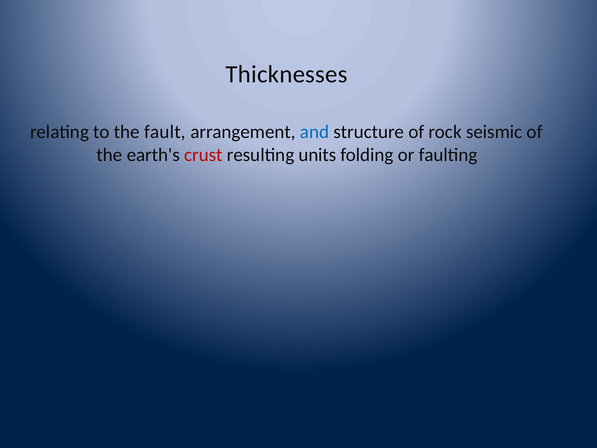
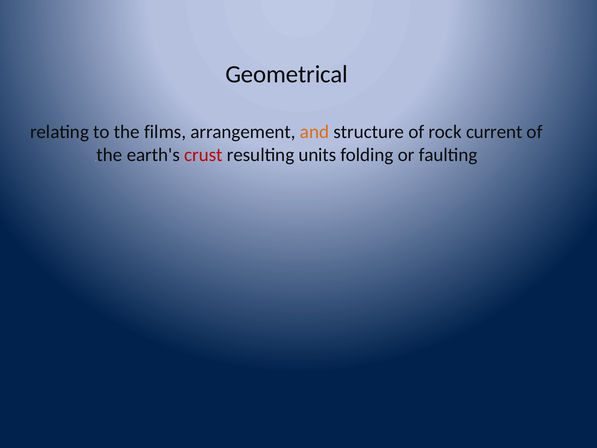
Thicknesses: Thicknesses -> Geometrical (287, 74)
fault: fault -> films (165, 132)
and colour: blue -> orange (315, 132)
seismic: seismic -> current (494, 132)
